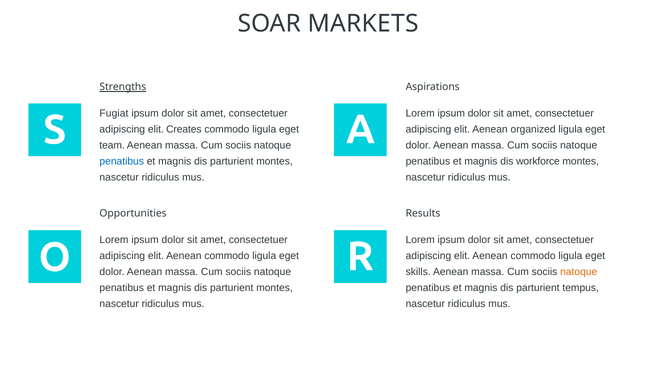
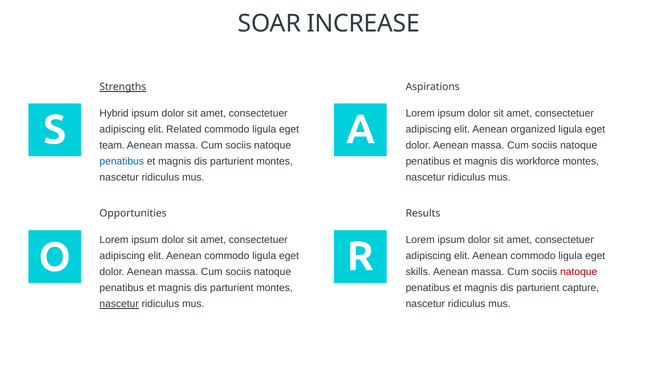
MARKETS: MARKETS -> INCREASE (363, 24)
Fugiat: Fugiat -> Hybrid (114, 113)
Creates: Creates -> Related (184, 129)
natoque colour: orange -> red (579, 272)
tempus: tempus -> capture (581, 288)
nascetur underline: none -> present (119, 304)
